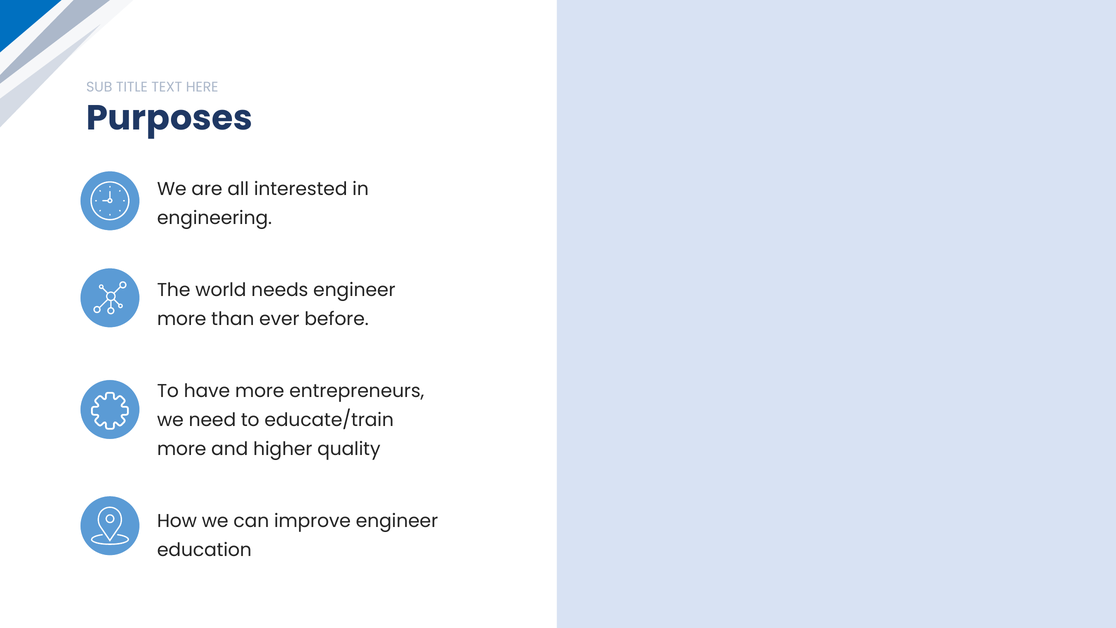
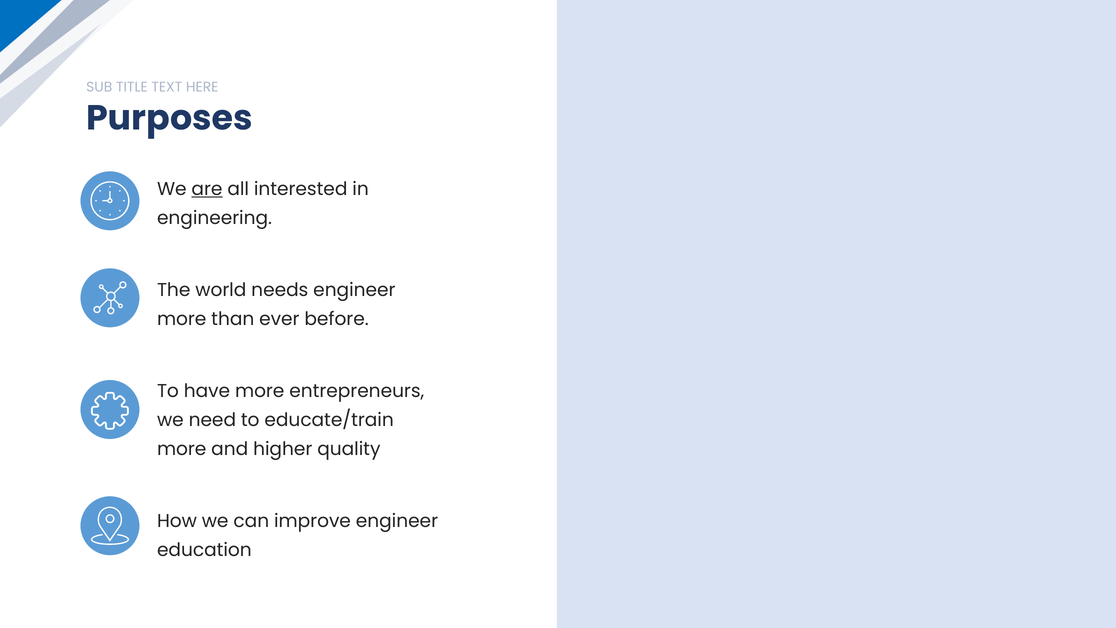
are underline: none -> present (207, 189)
